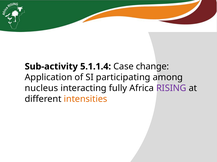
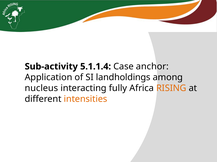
change: change -> anchor (152, 67)
participating: participating -> landholdings (123, 78)
RISING colour: purple -> orange (171, 88)
